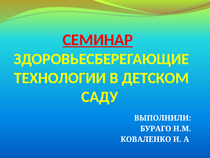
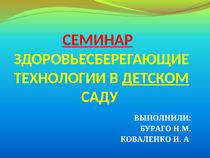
ДЕТСКОМ underline: none -> present (155, 78)
